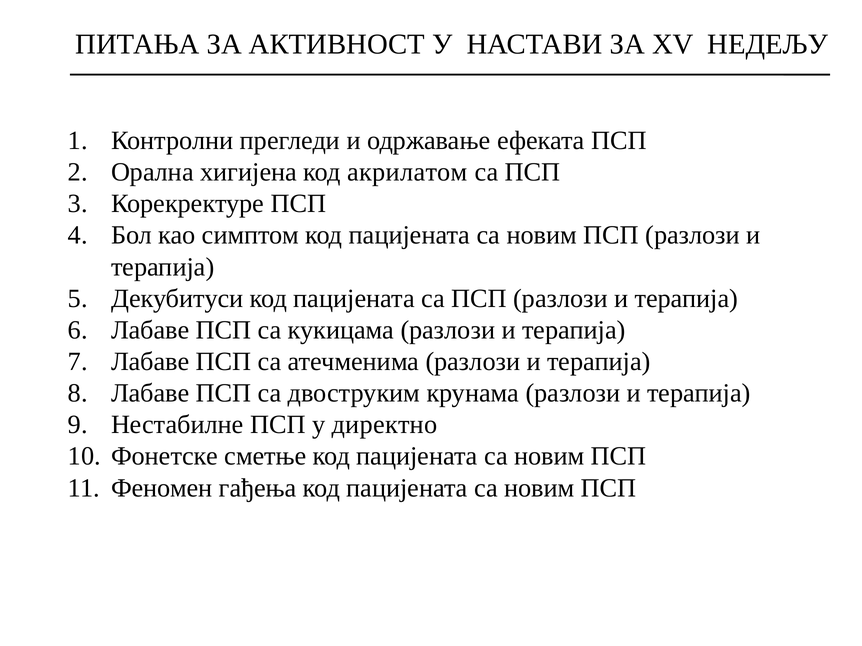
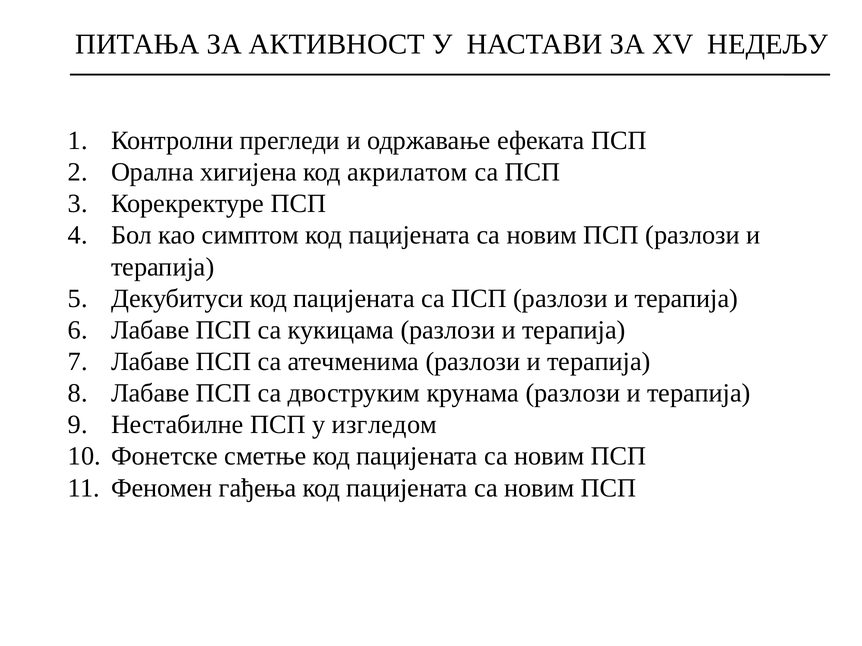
директно: директно -> изгледом (385, 425)
